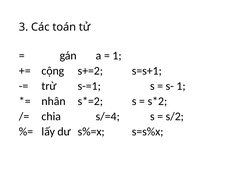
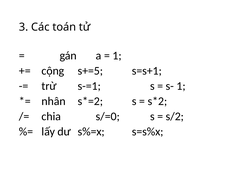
s+=2: s+=2 -> s+=5 (90, 71)
s/=4: s/=4 -> s/=0 (108, 116)
